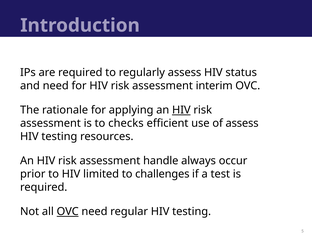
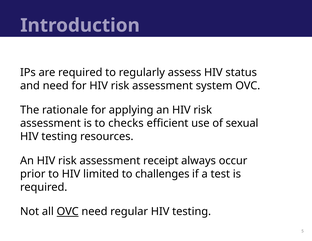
interim: interim -> system (214, 86)
HIV underline: present -> none (181, 110)
of assess: assess -> sexual (242, 123)
handle: handle -> receipt (161, 161)
